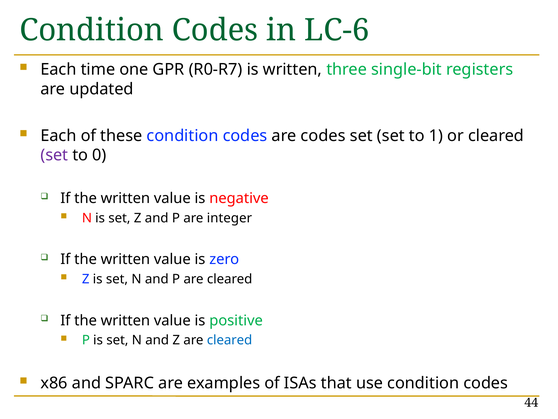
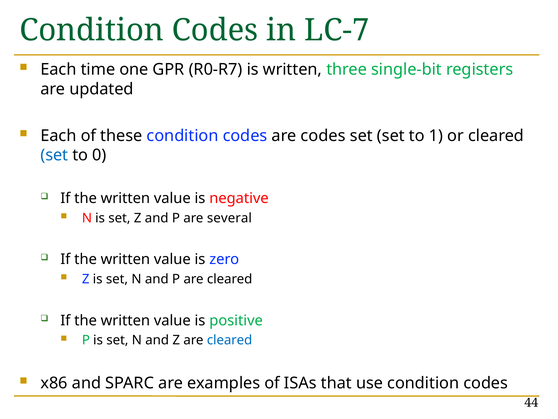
LC-6: LC-6 -> LC-7 (337, 30)
set colour: purple -> blue (54, 155)
integer: integer -> several (229, 218)
